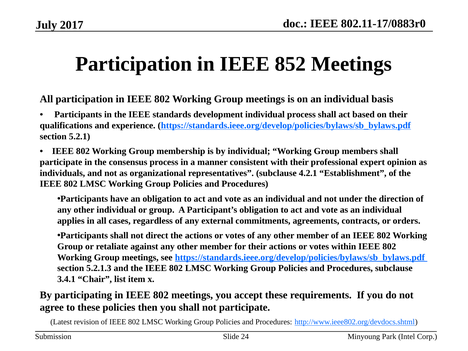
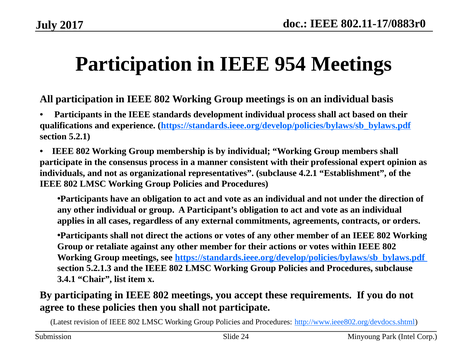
852: 852 -> 954 (290, 64)
